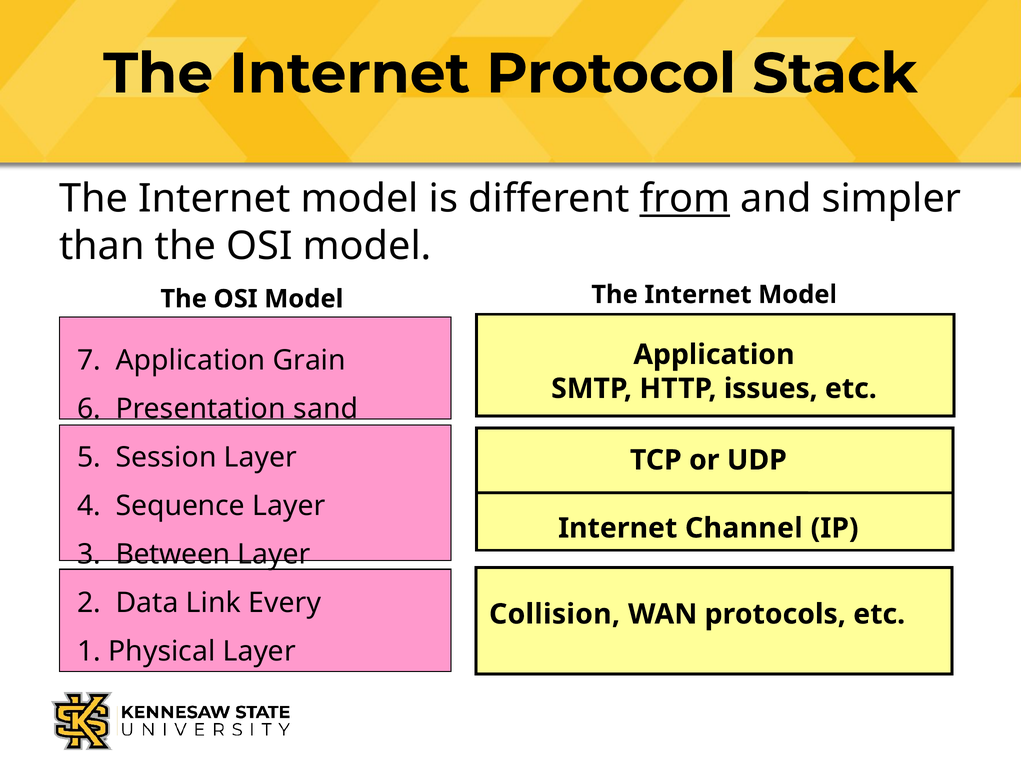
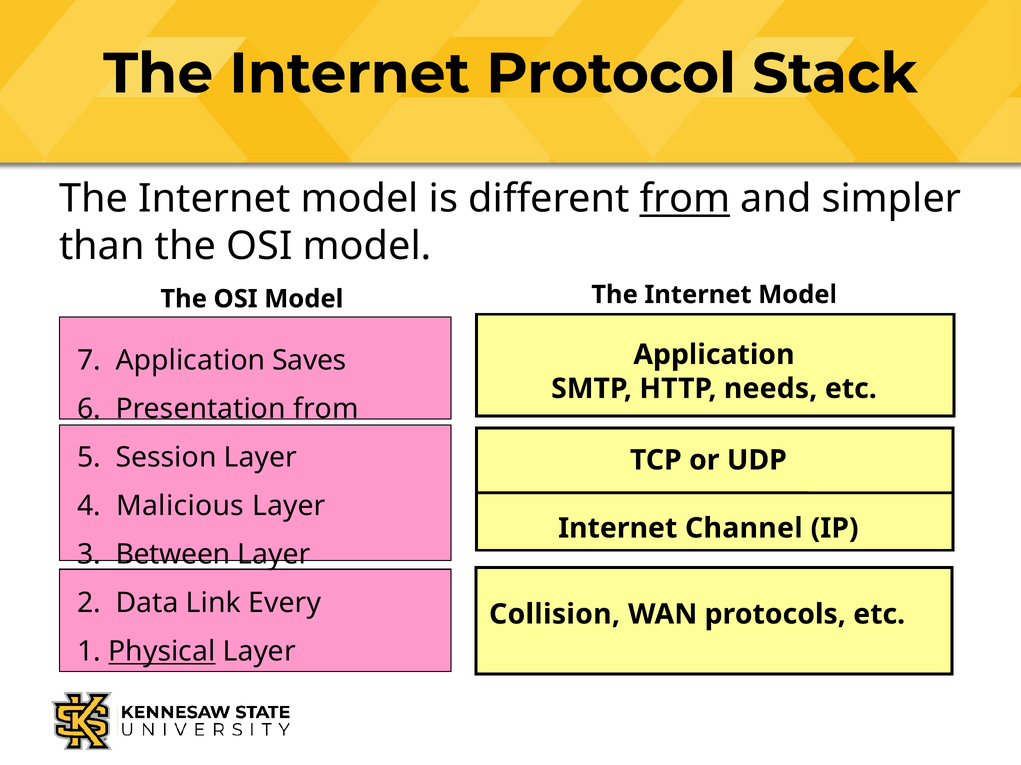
Grain: Grain -> Saves (309, 361)
issues: issues -> needs (771, 389)
Presentation sand: sand -> from (326, 409)
Sequence: Sequence -> Malicious (180, 506)
Physical underline: none -> present (162, 652)
